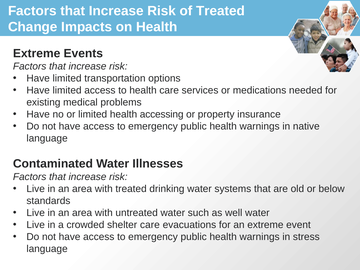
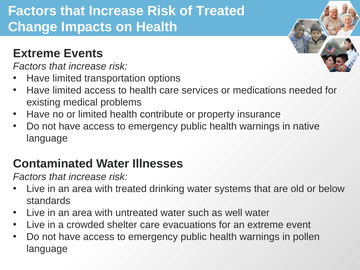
accessing: accessing -> contribute (162, 114)
stress: stress -> pollen (306, 237)
